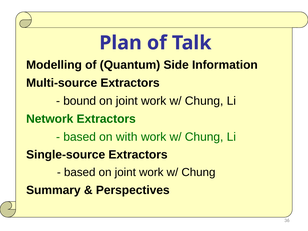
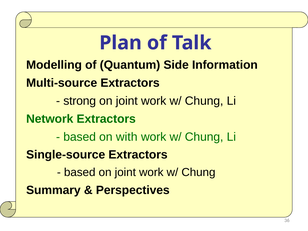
bound: bound -> strong (80, 101)
